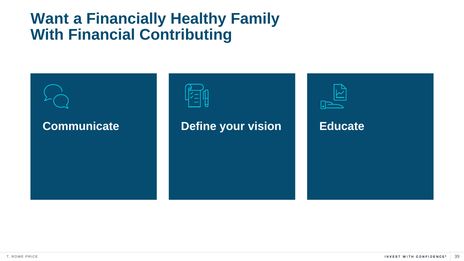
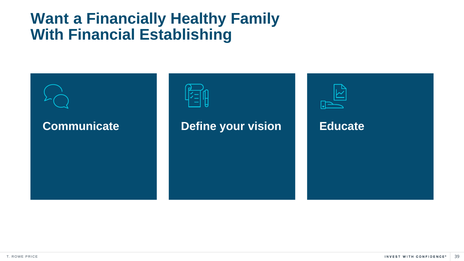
Contributing: Contributing -> Establishing (186, 35)
